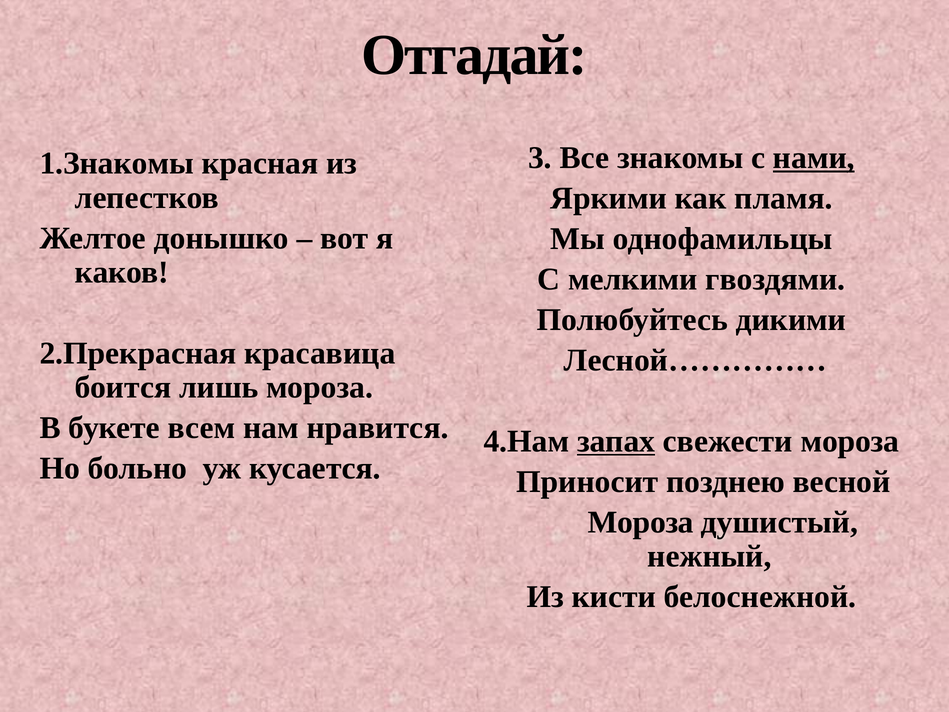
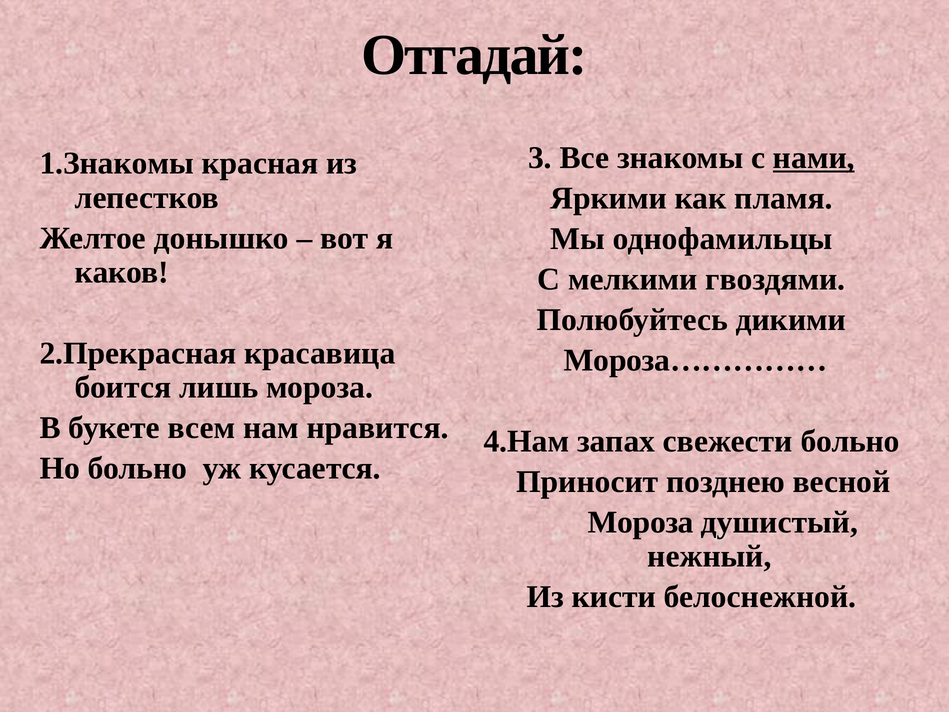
Лесной……………: Лесной…………… -> Мороза…………… (696, 360)
запах underline: present -> none (616, 441)
свежести мороза: мороза -> больно (850, 441)
